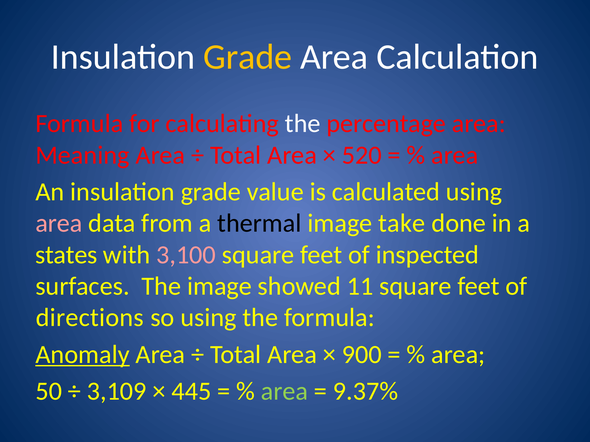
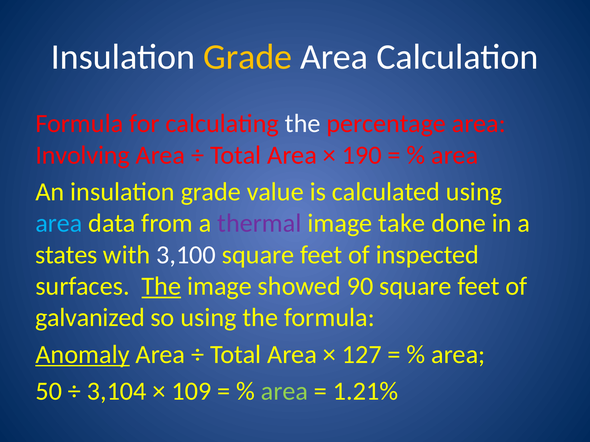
Meaning: Meaning -> Involving (83, 155)
520: 520 -> 190 (362, 155)
area colour: pink -> light blue (59, 224)
thermal colour: black -> purple (259, 224)
3,100 colour: pink -> white (186, 255)
The underline: none -> present (161, 287)
11: 11 -> 90 (360, 287)
directions: directions -> galvanized (90, 318)
900: 900 -> 127 (362, 355)
3,109: 3,109 -> 3,104 (117, 392)
445: 445 -> 109 (191, 392)
9.37%: 9.37% -> 1.21% (365, 392)
